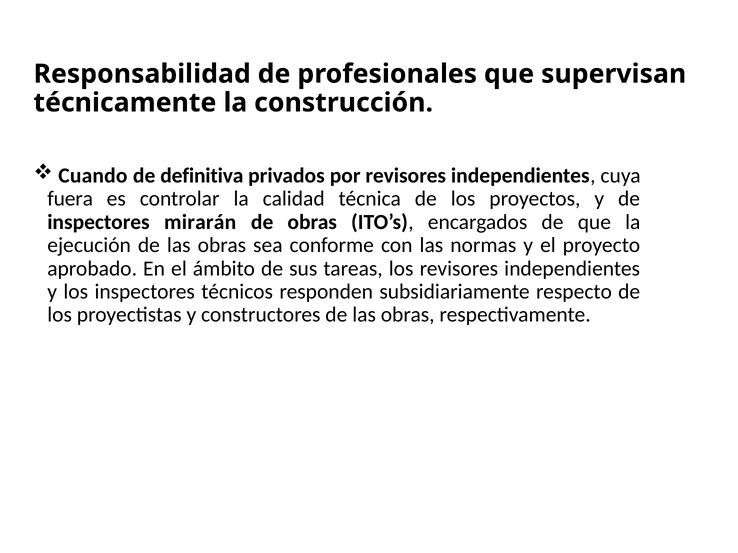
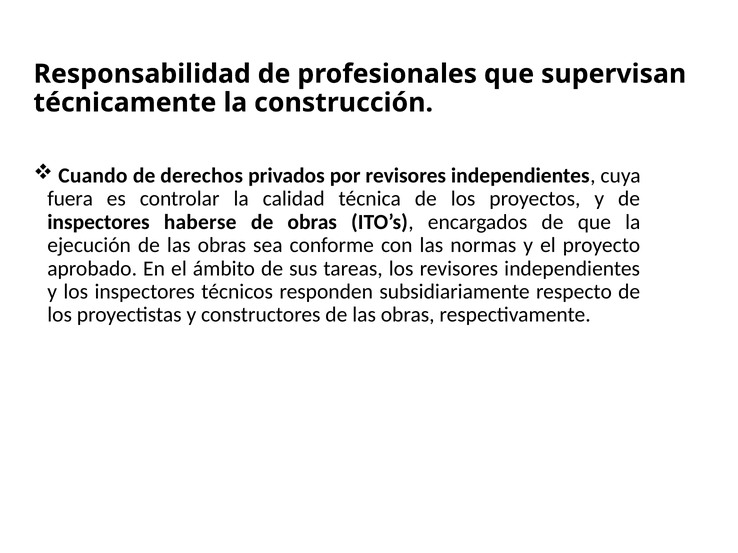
definitiva: definitiva -> derechos (202, 176)
mirarán: mirarán -> haberse (200, 222)
